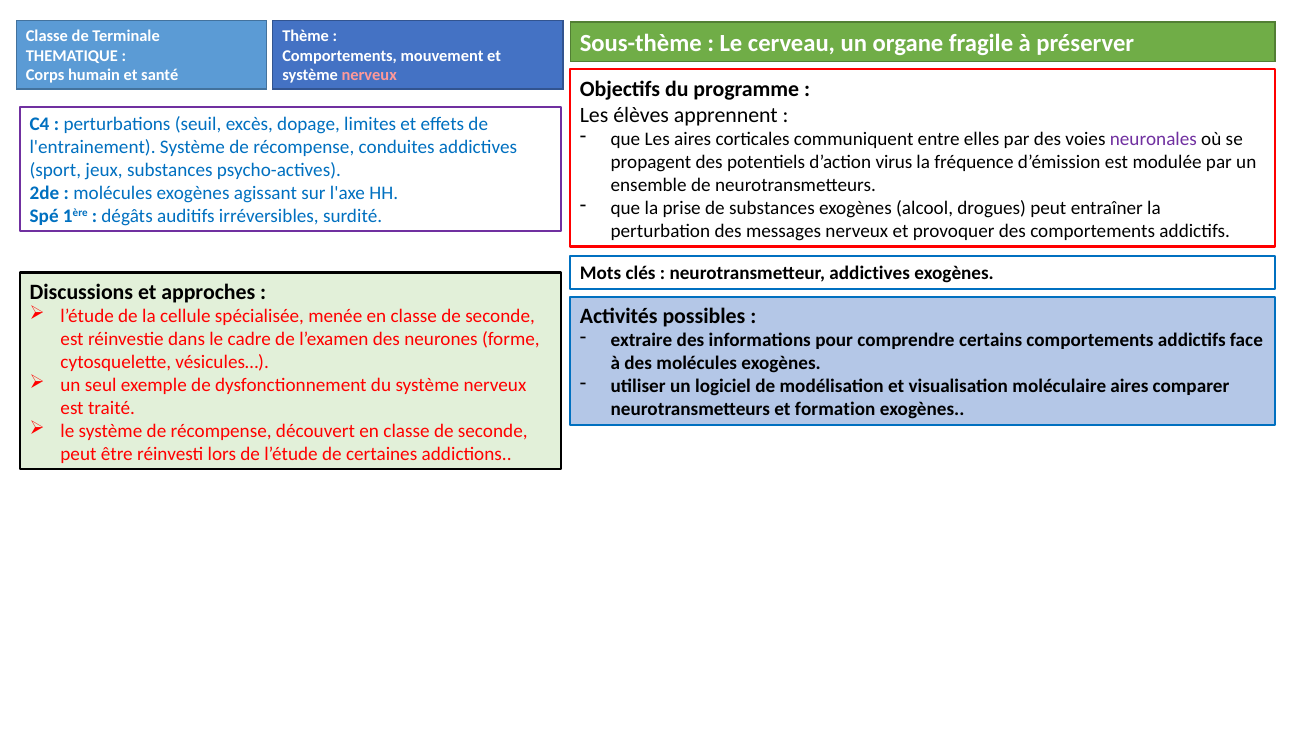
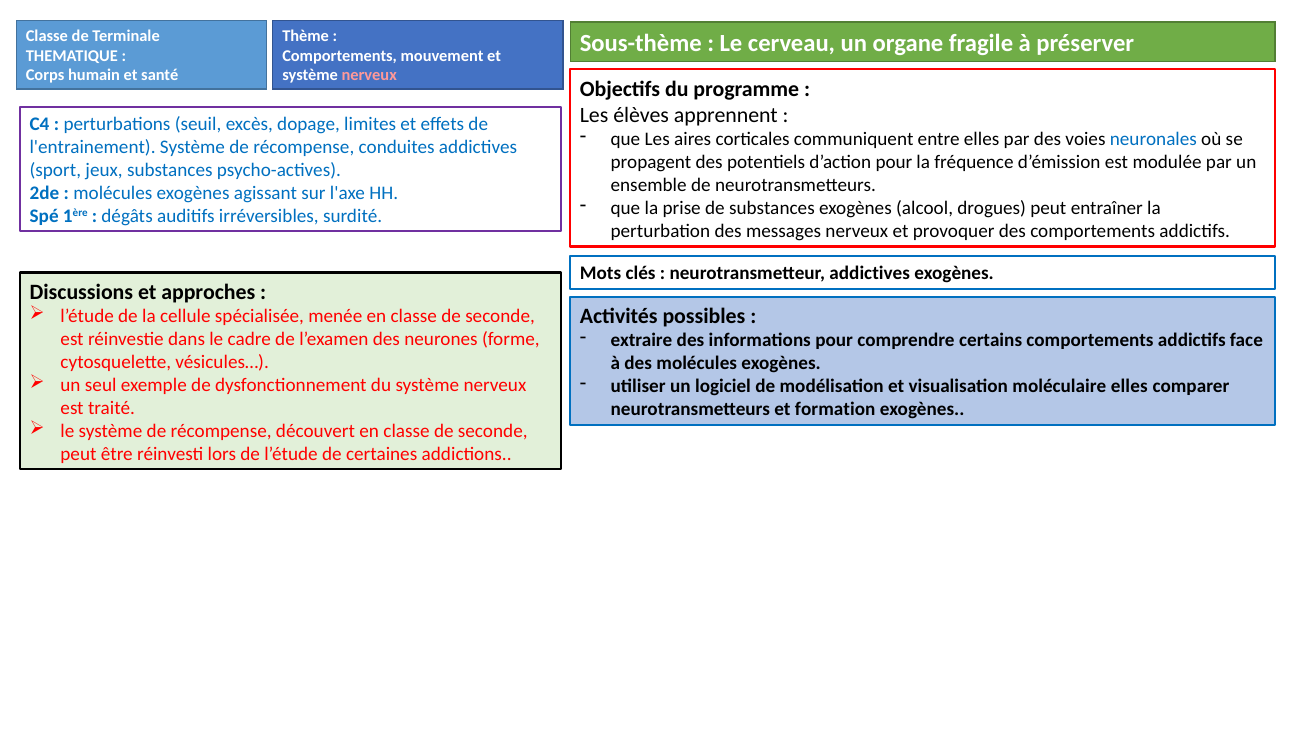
neuronales colour: purple -> blue (1153, 140)
d’action virus: virus -> pour (894, 163)
moléculaire aires: aires -> elles (1129, 387)
